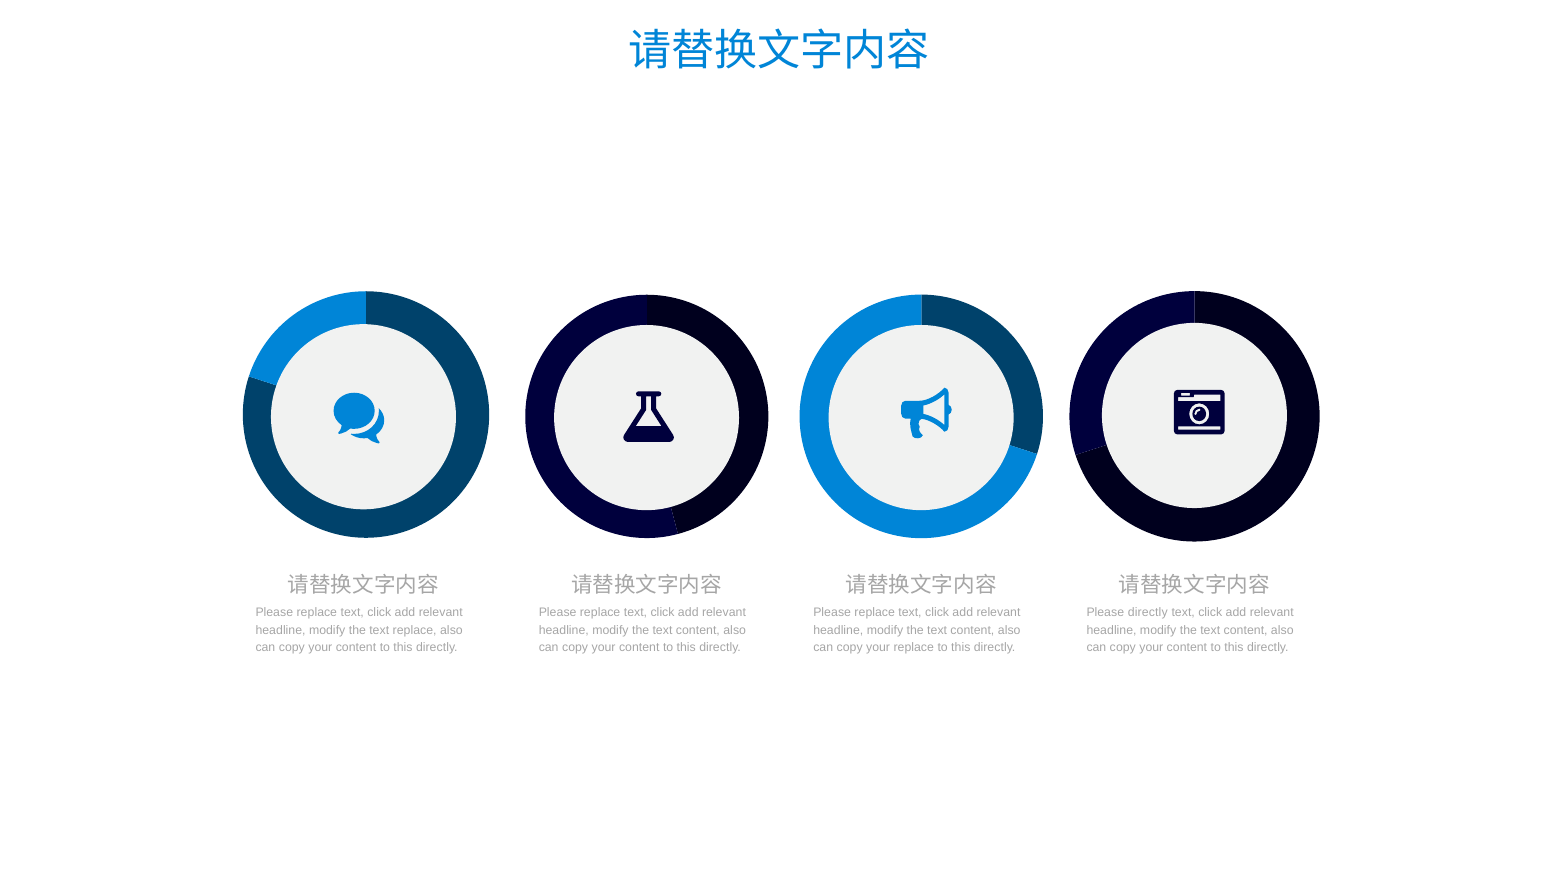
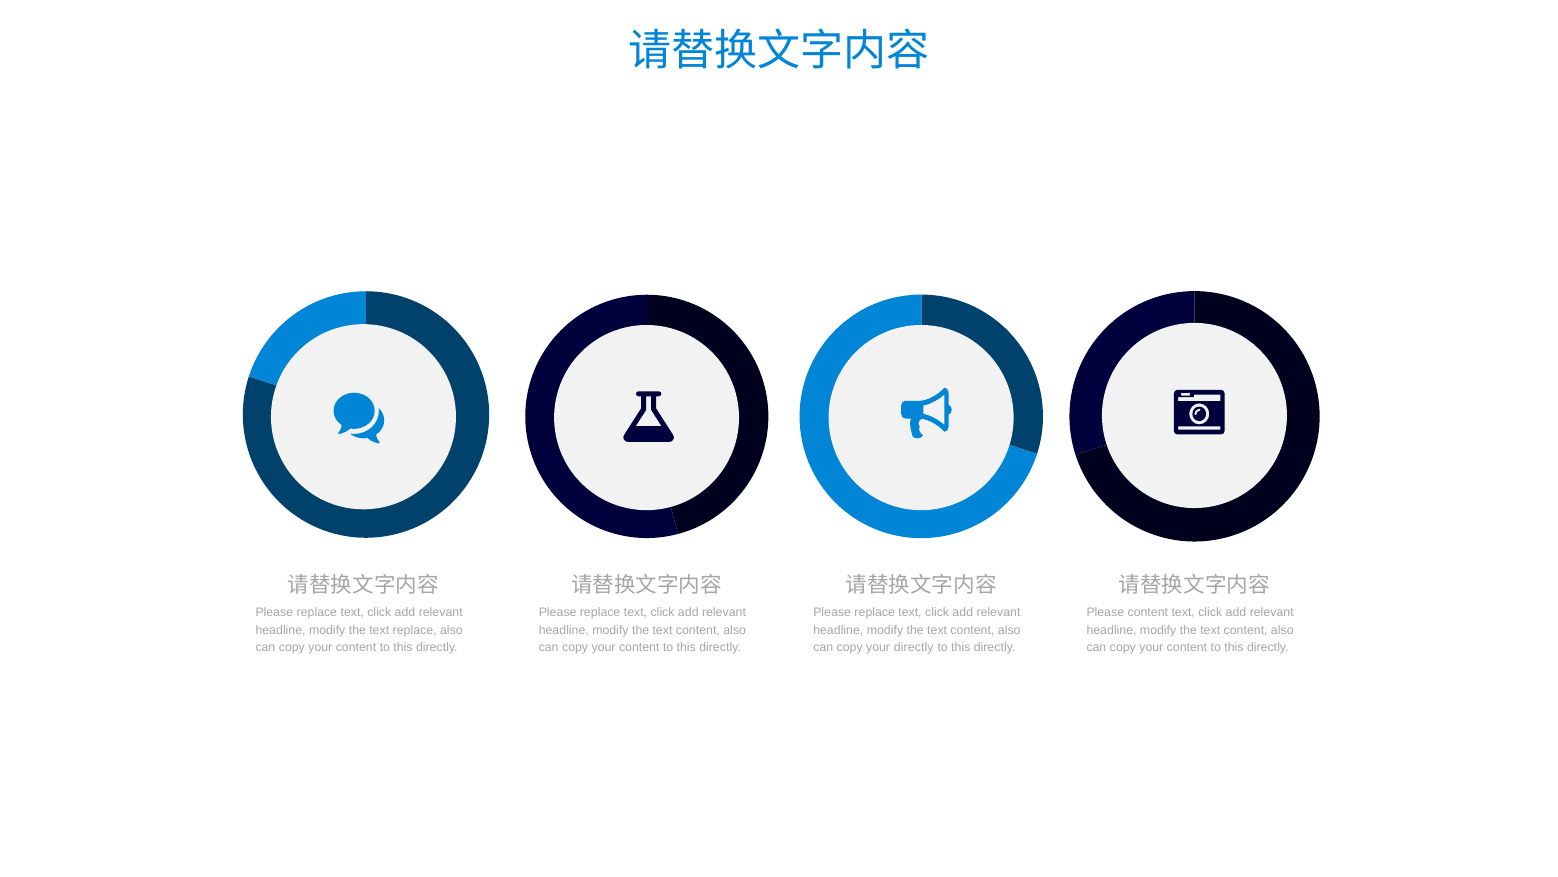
Please directly: directly -> content (1148, 612)
your replace: replace -> directly (914, 647)
